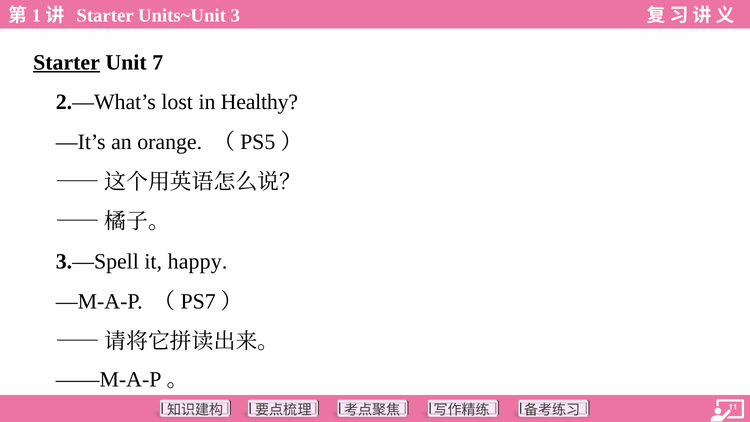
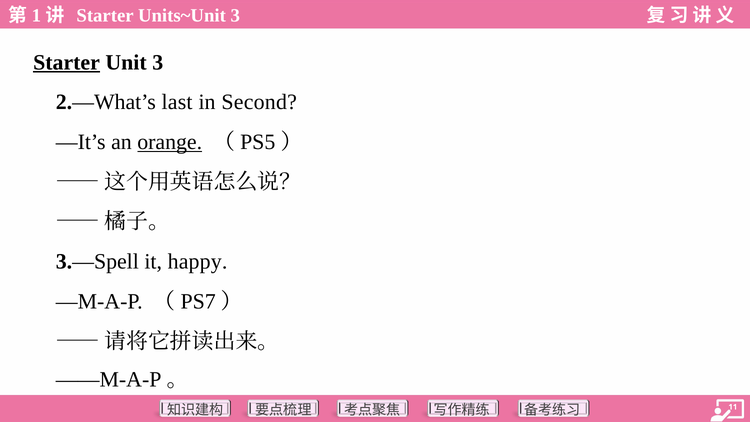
Unit 7: 7 -> 3 (158, 62)
lost: lost -> last (177, 102)
Healthy: Healthy -> Second (259, 102)
orange underline: none -> present (170, 142)
